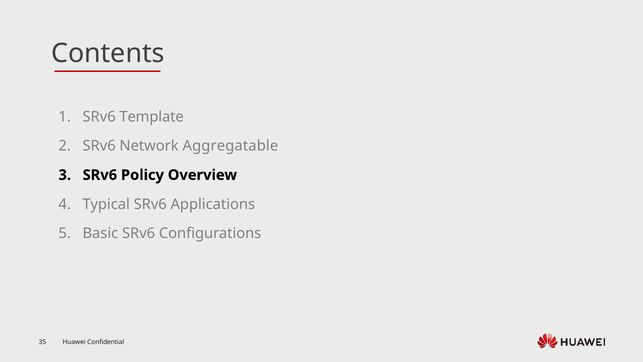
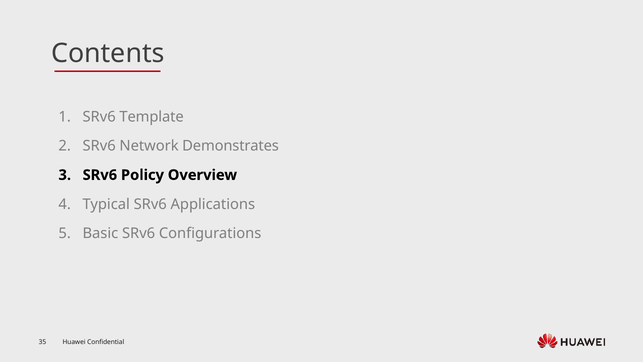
Aggregatable: Aggregatable -> Demonstrates (231, 146)
